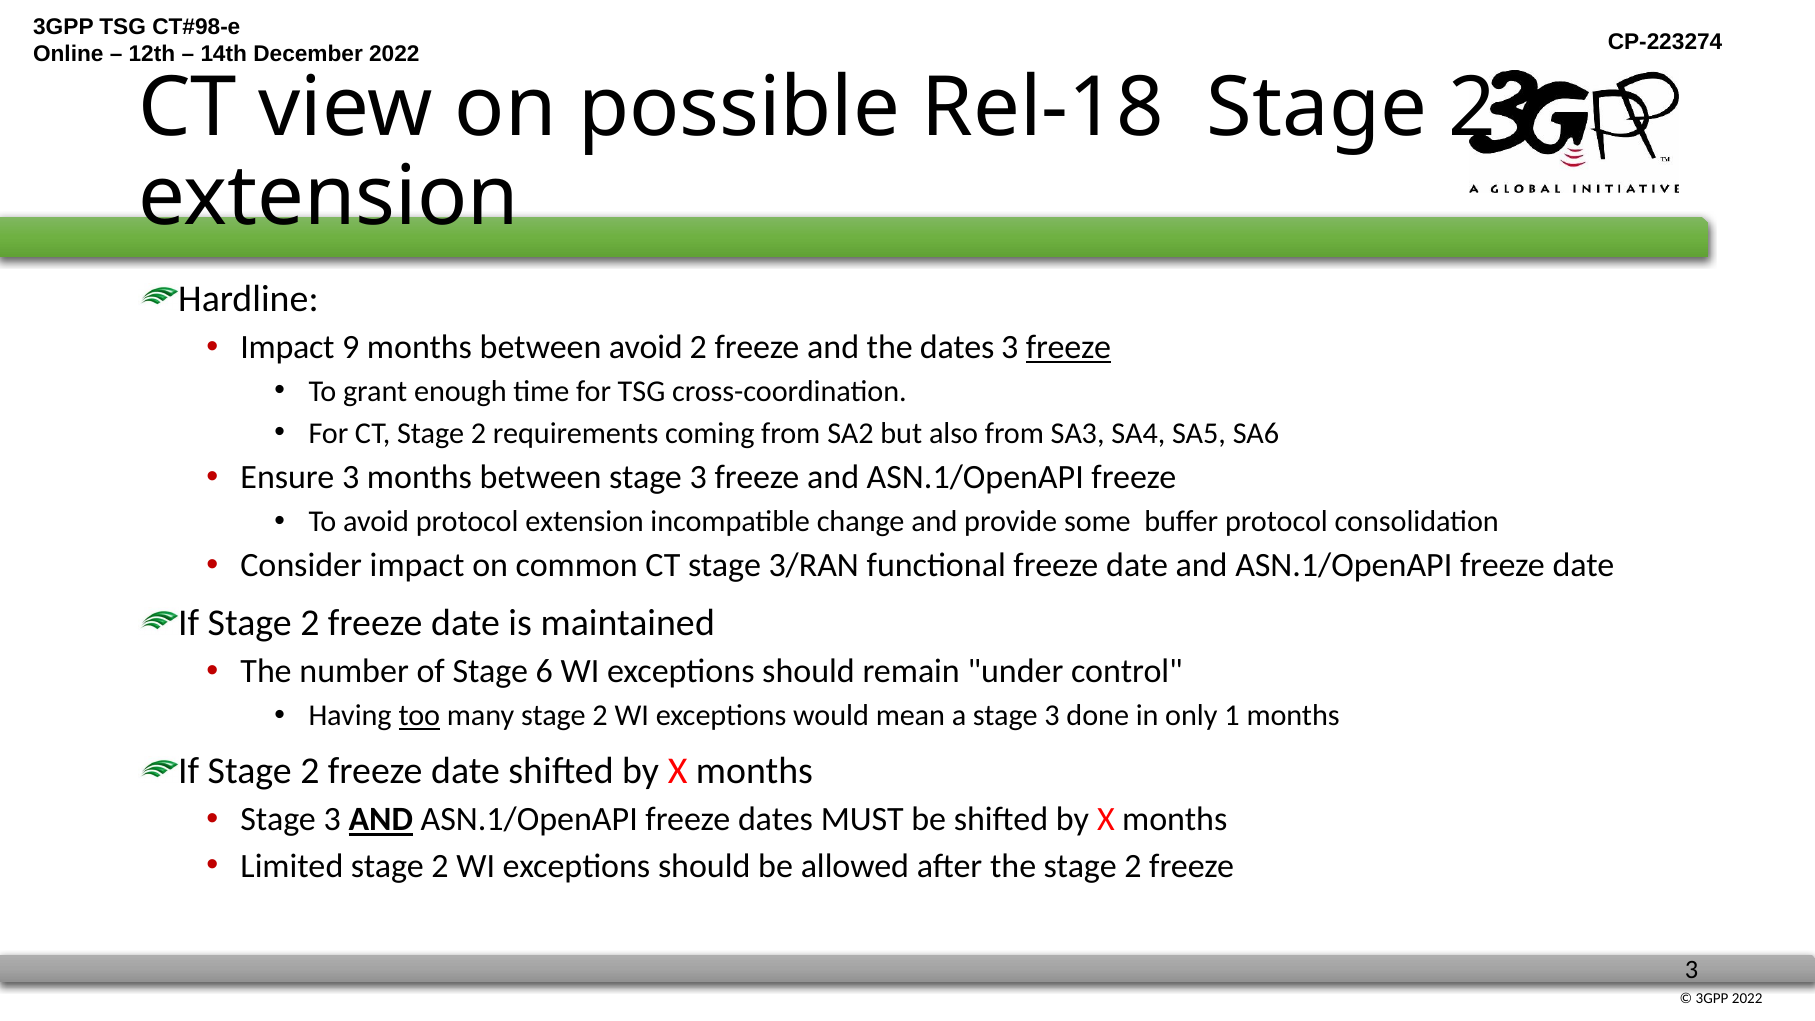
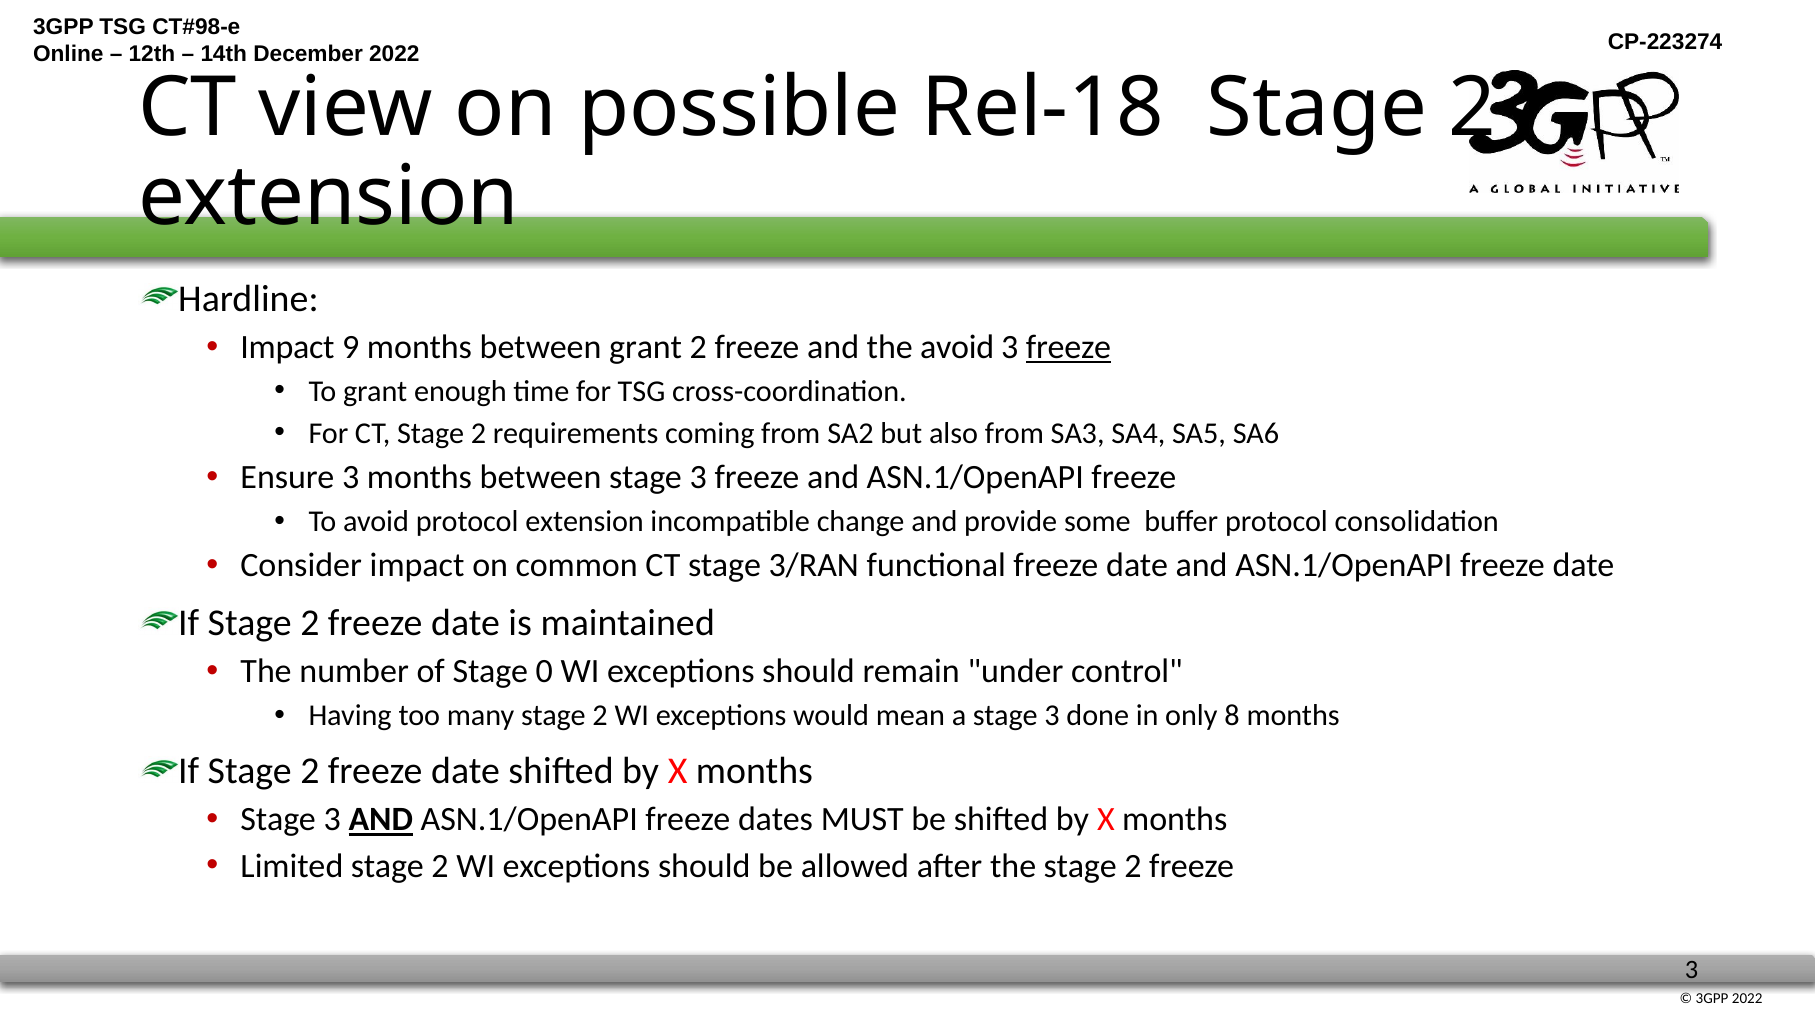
between avoid: avoid -> grant (646, 347)
the dates: dates -> avoid (957, 347)
6: 6 -> 0 (544, 672)
too underline: present -> none (419, 716)
1: 1 -> 8 (1232, 716)
